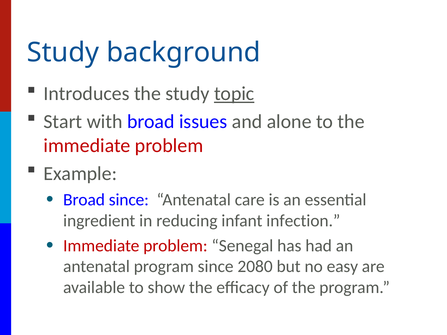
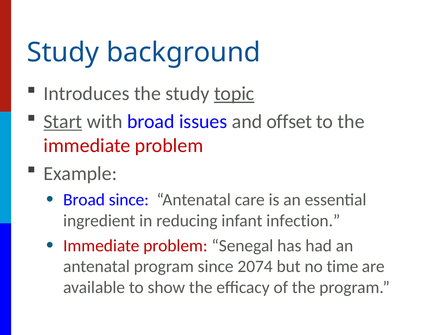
Start underline: none -> present (63, 122)
alone: alone -> offset (289, 122)
2080: 2080 -> 2074 (255, 267)
easy: easy -> time (342, 267)
